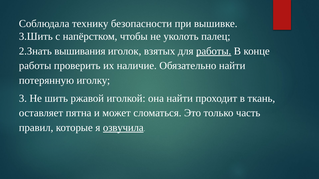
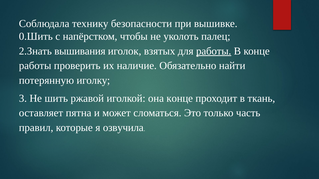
3.Шить: 3.Шить -> 0.Шить (36, 37)
она найти: найти -> конце (180, 99)
озвучила underline: present -> none (123, 128)
